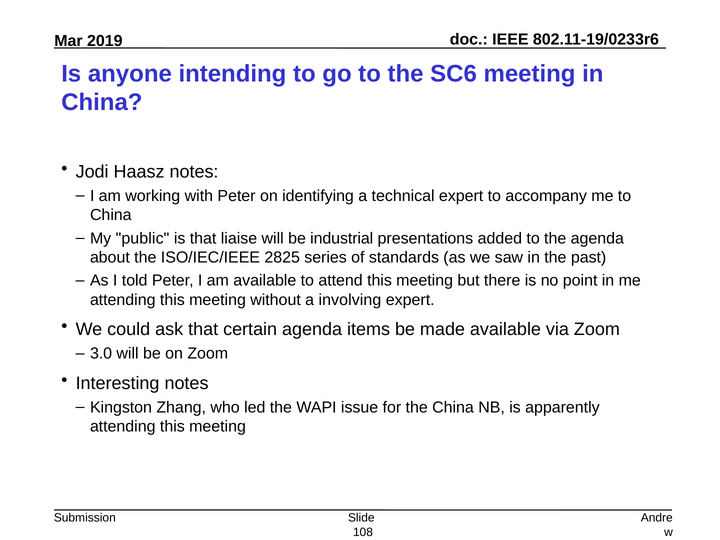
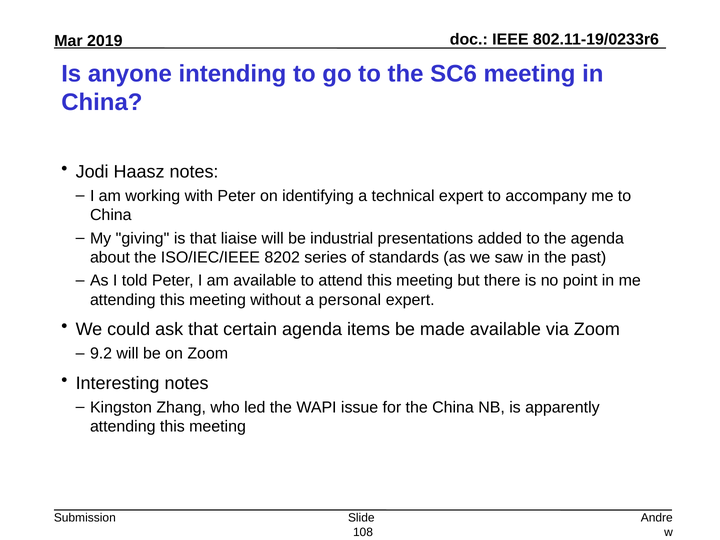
public: public -> giving (143, 238)
2825: 2825 -> 8202 (282, 257)
involving: involving -> personal (350, 300)
3.0: 3.0 -> 9.2 (101, 354)
